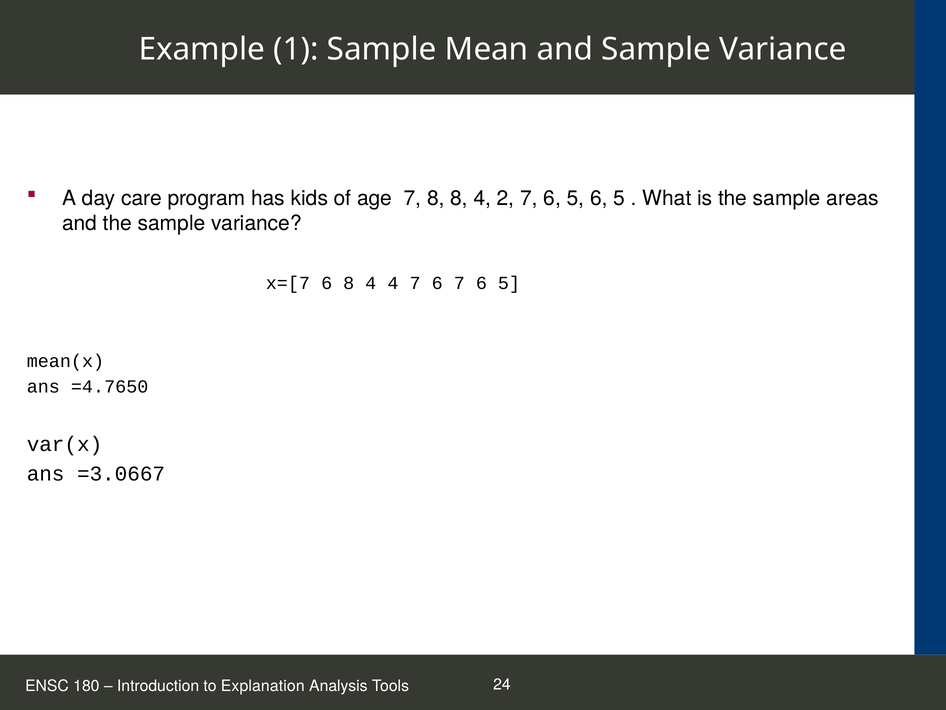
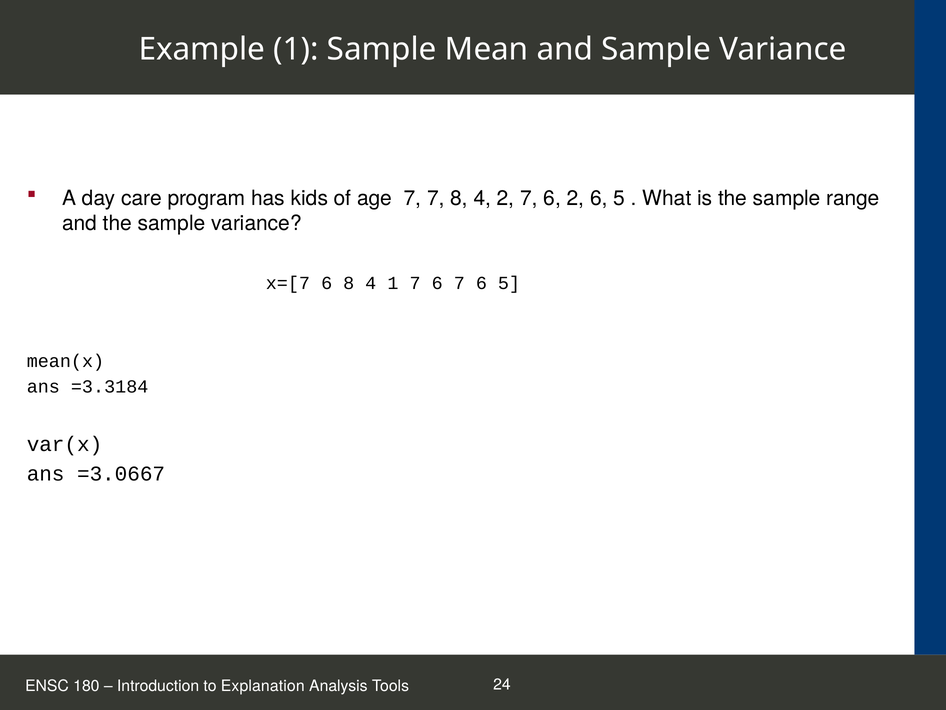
7 8: 8 -> 7 (436, 198)
2 7 6 5: 5 -> 2 (575, 198)
areas: areas -> range (853, 198)
4 4: 4 -> 1 (393, 283)
=4.7650: =4.7650 -> =3.3184 (110, 387)
